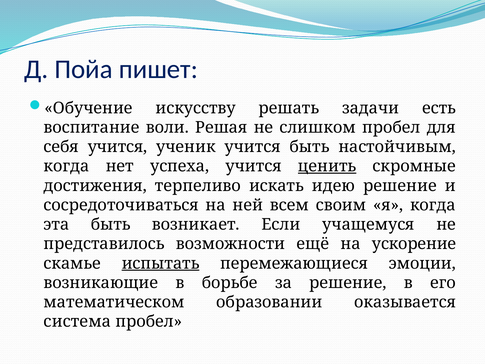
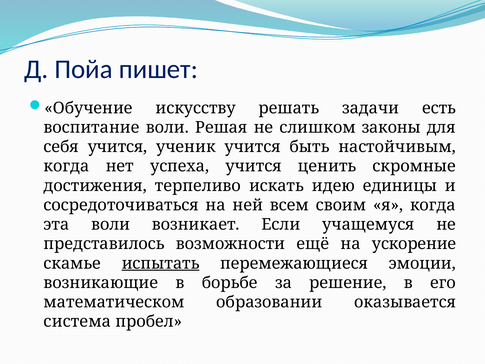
слишком пробел: пробел -> законы (391, 127)
ценить underline: present -> none (327, 166)
идею решение: решение -> единицы (400, 186)
эта быть: быть -> воли (111, 224)
